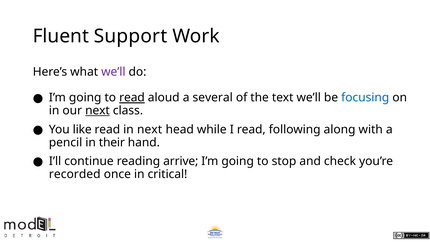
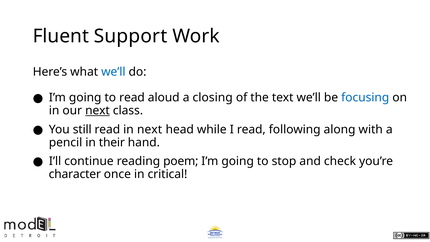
we’ll colour: purple -> blue (113, 72)
read underline: present -> none (132, 98)
several: several -> closing (213, 98)
like: like -> still (82, 129)
arrive: arrive -> poem (181, 161)
recorded: recorded -> character (75, 174)
